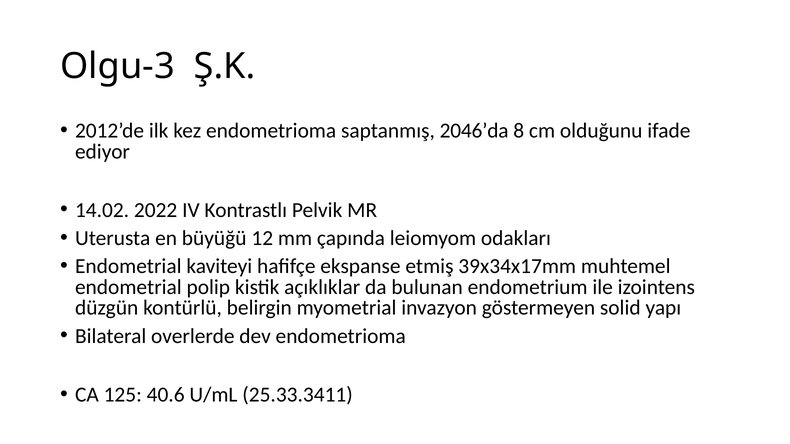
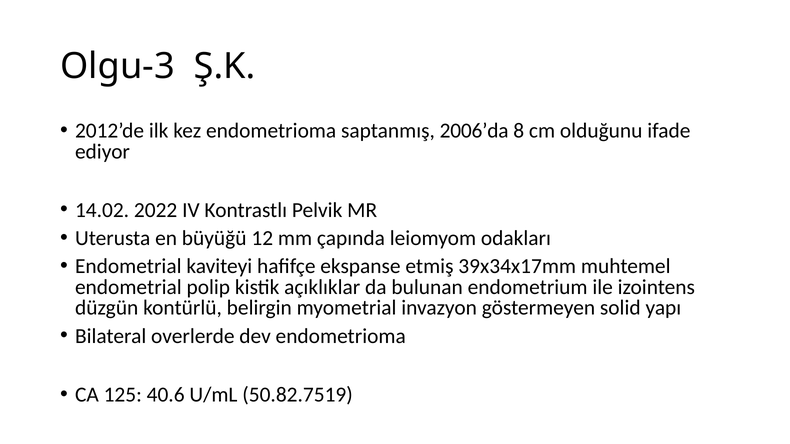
2046’da: 2046’da -> 2006’da (474, 131)
25.33.3411: 25.33.3411 -> 50.82.7519 (298, 395)
